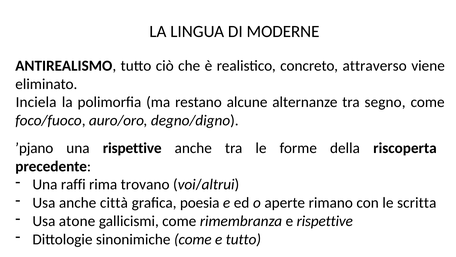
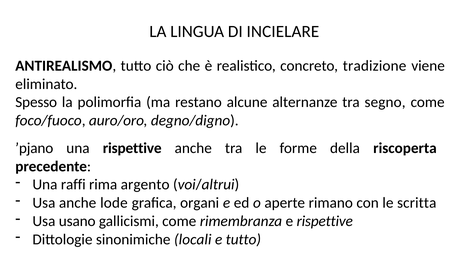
MODERNE: MODERNE -> INCIELARE (283, 31)
attraverso: attraverso -> tradizione (375, 66)
Inciela: Inciela -> Spesso (36, 102)
trovano: trovano -> argento (145, 184)
città: città -> lode (114, 202)
poesia: poesia -> organi (200, 202)
atone: atone -> usano (77, 221)
sinonimiche come: come -> locali (193, 239)
